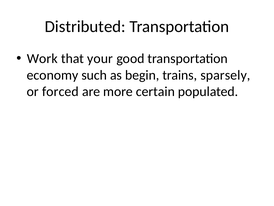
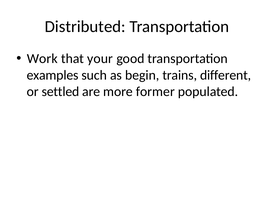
economy: economy -> examples (53, 75)
sparsely: sparsely -> different (226, 75)
forced: forced -> settled (60, 91)
certain: certain -> former (155, 91)
